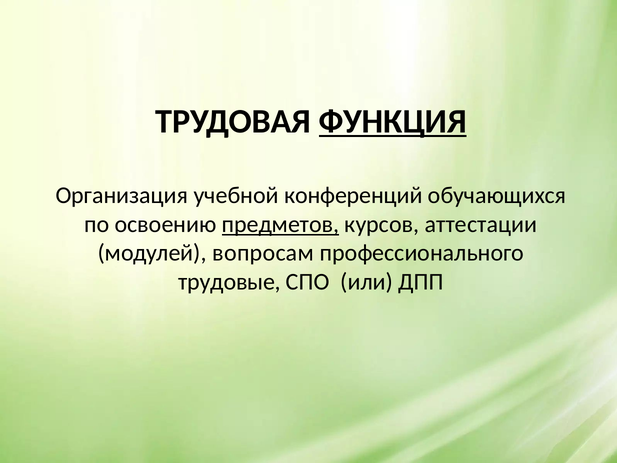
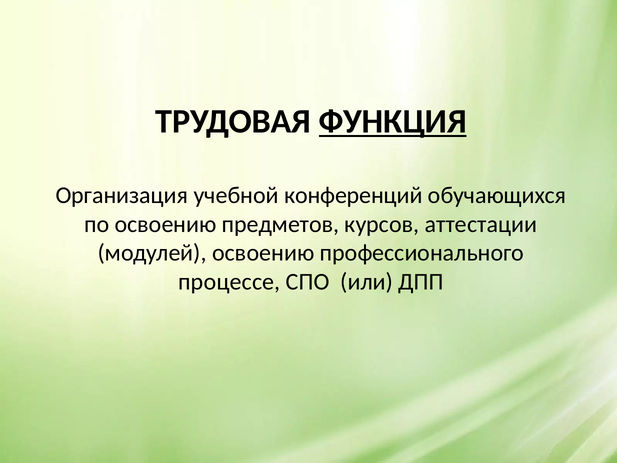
предметов underline: present -> none (281, 224)
модулей вопросам: вопросам -> освоению (263, 253)
трудовые: трудовые -> процессе (229, 282)
